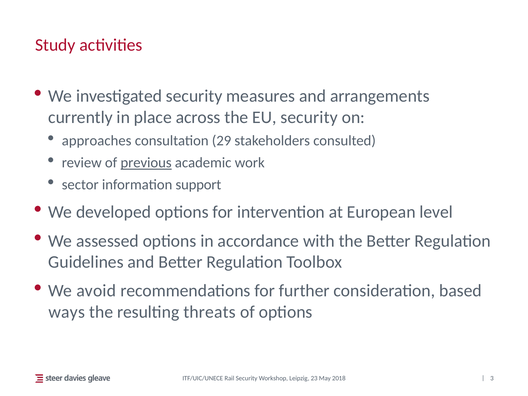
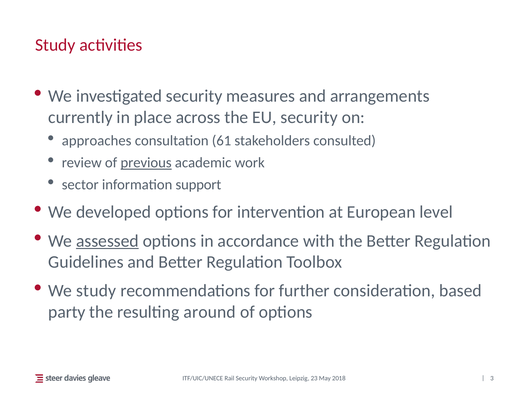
29: 29 -> 61 (222, 141)
assessed underline: none -> present (107, 241)
We avoid: avoid -> study (96, 291)
ways: ways -> party (67, 312)
threats: threats -> around (210, 312)
